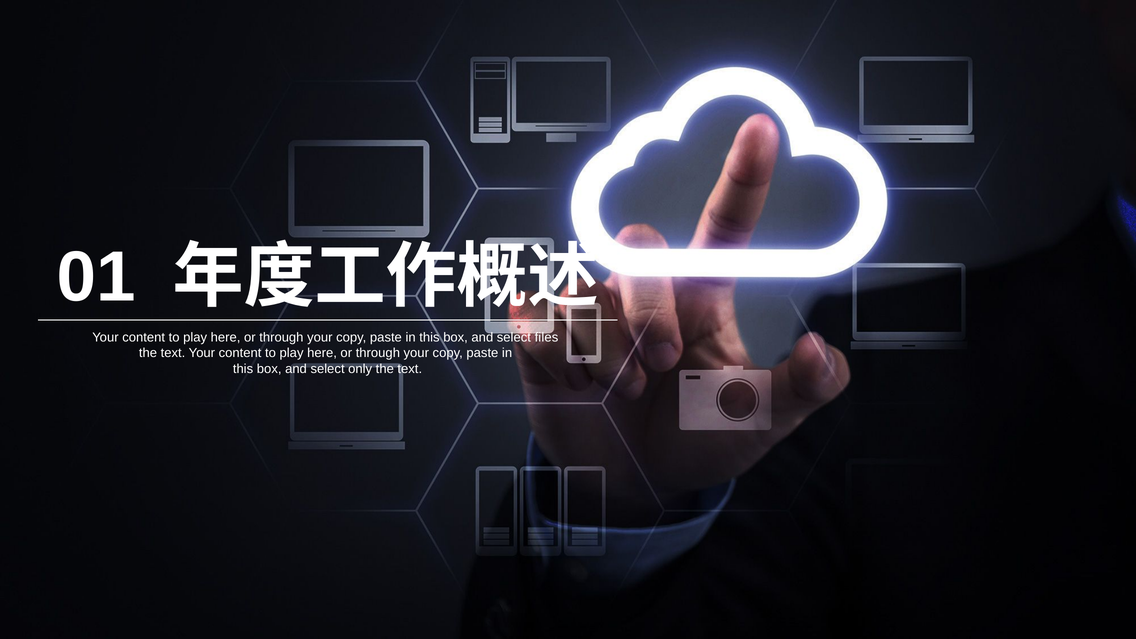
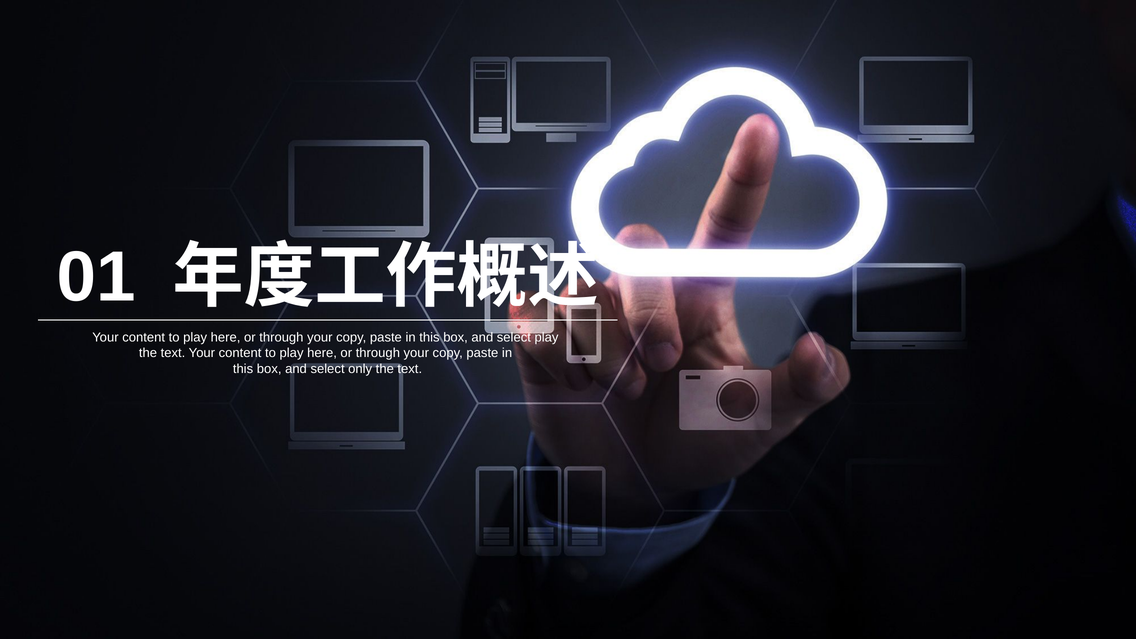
select files: files -> play (547, 338)
